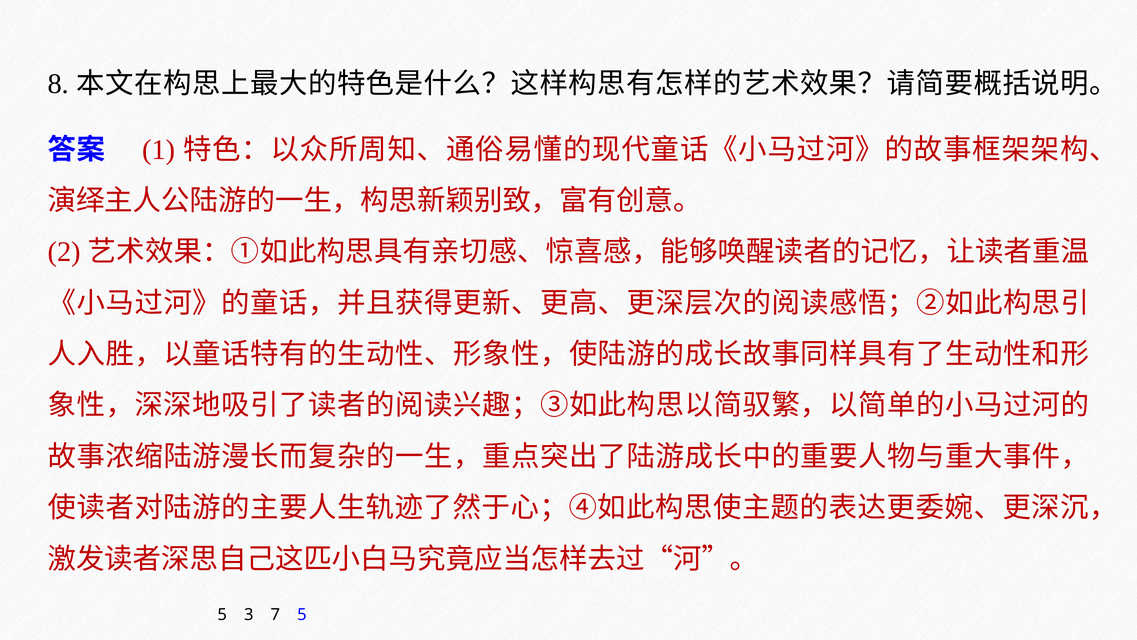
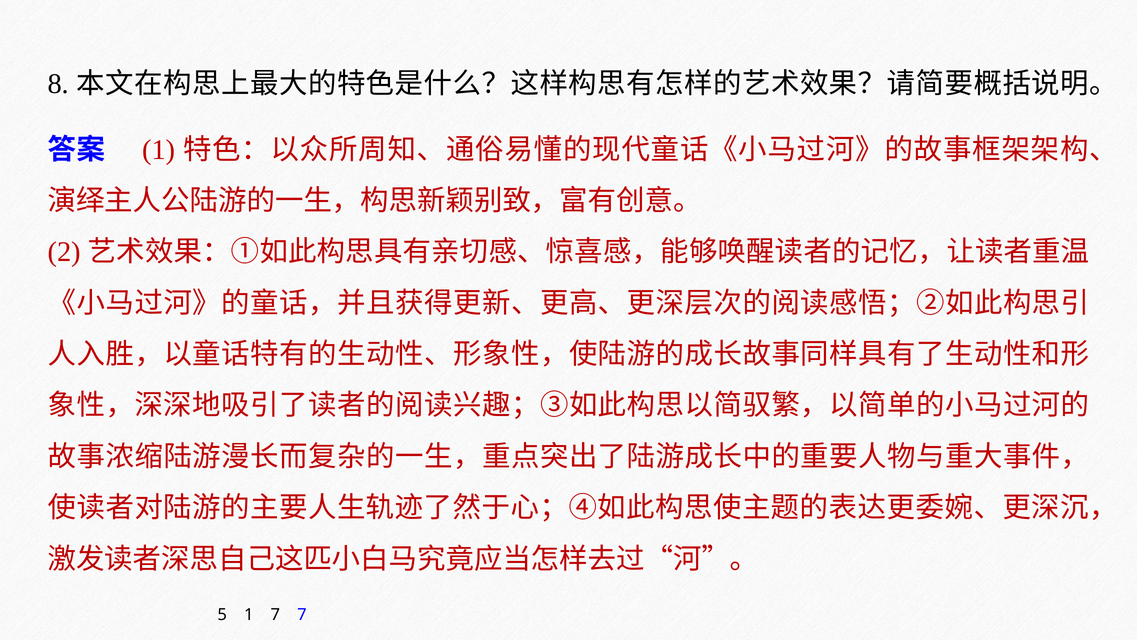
5 3: 3 -> 1 (249, 615)
7 5: 5 -> 7 (302, 615)
